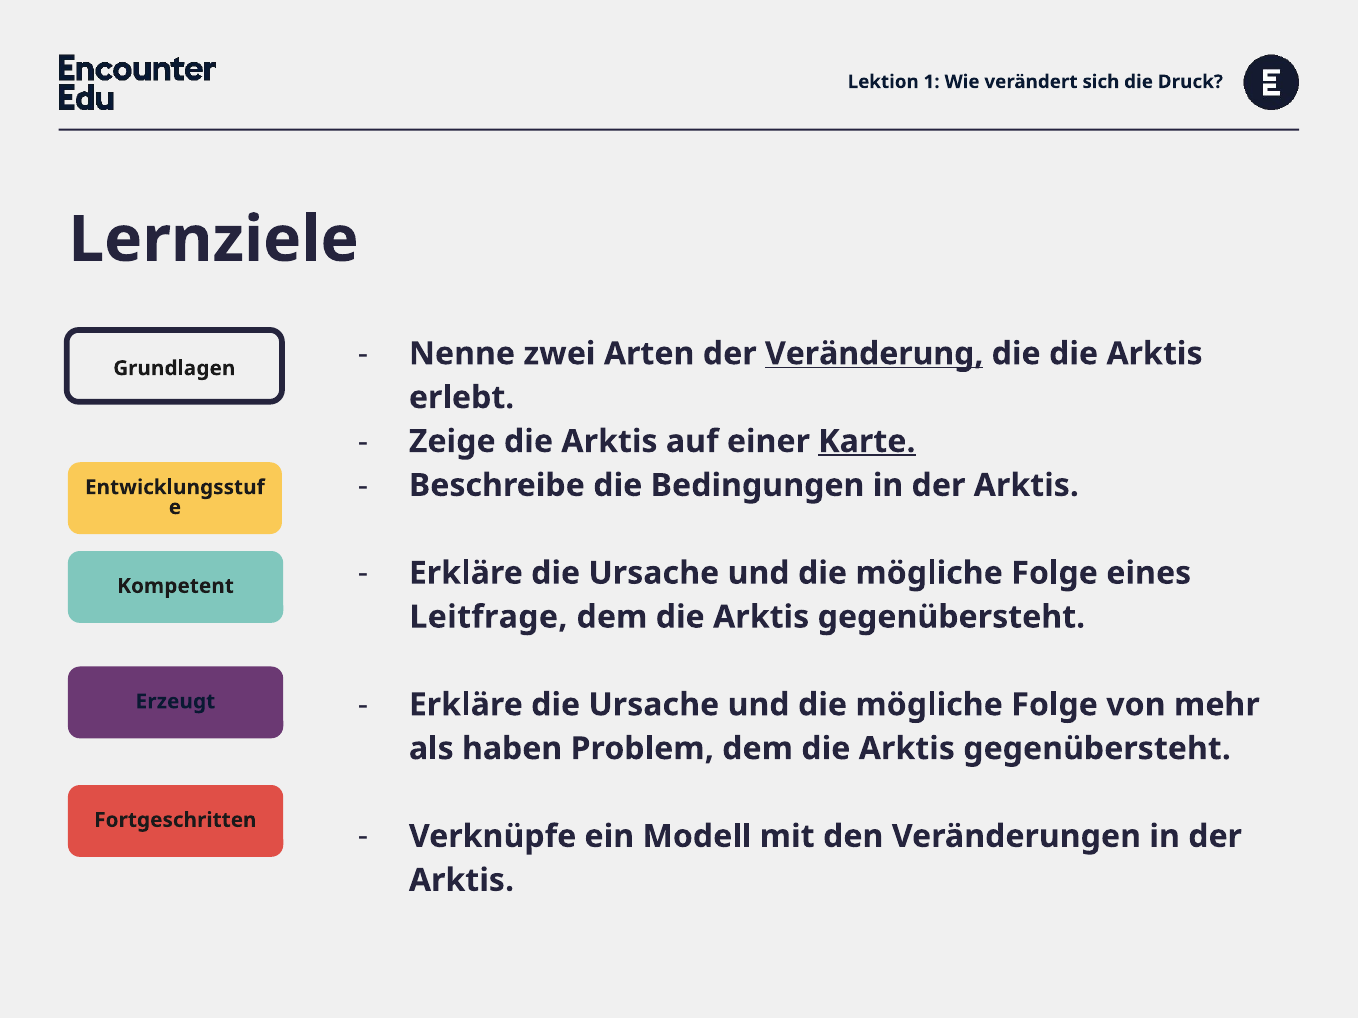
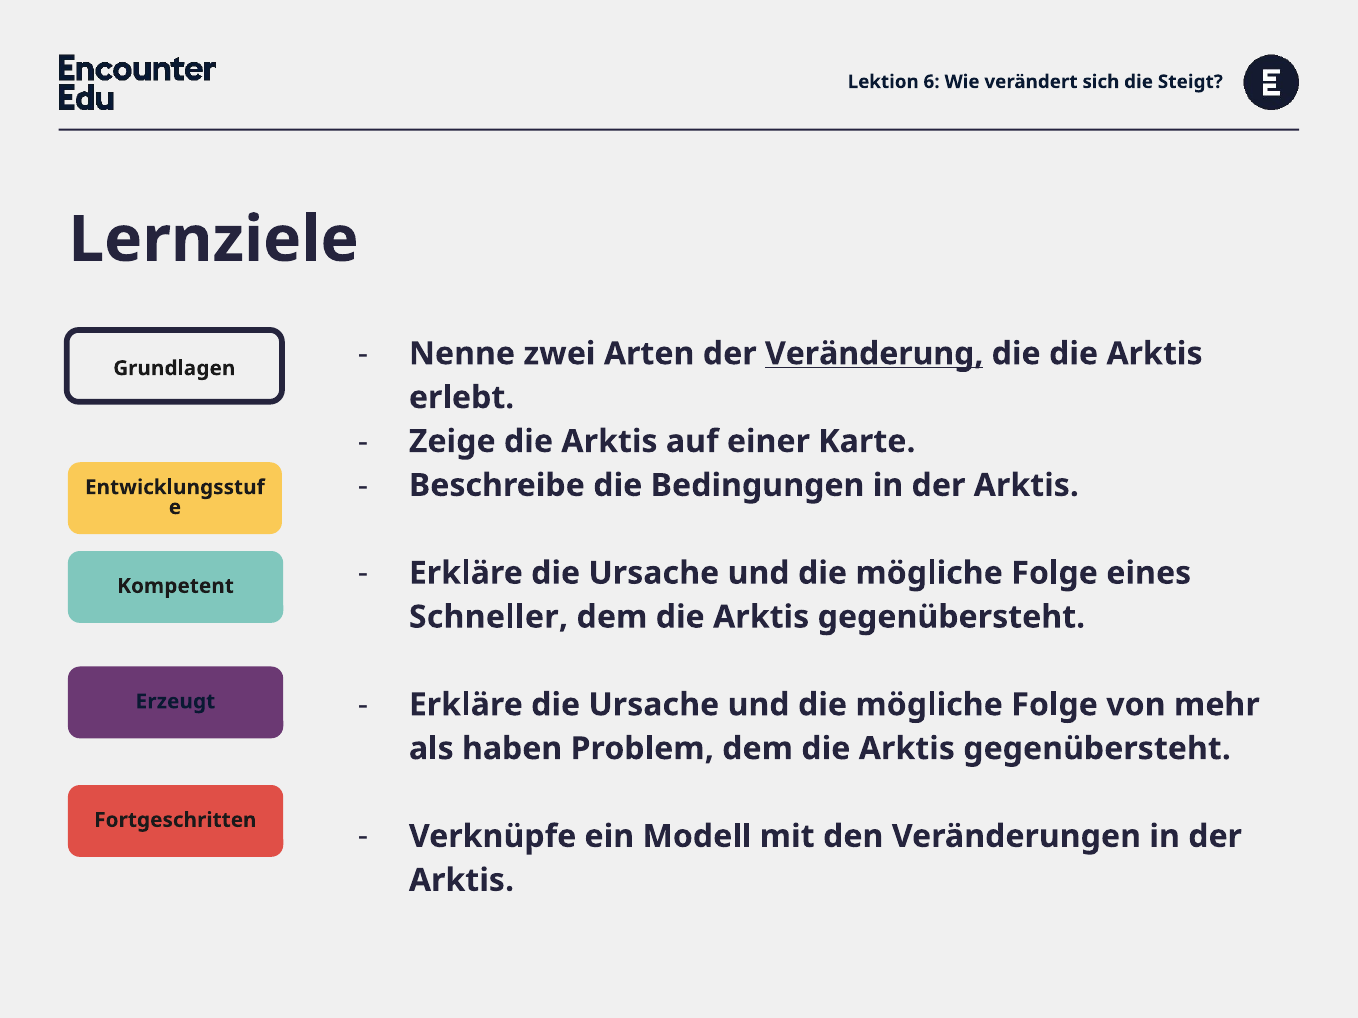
1: 1 -> 6 (932, 82)
Druck: Druck -> Steigt (1190, 82)
Karte underline: present -> none (867, 442)
Leitfrage: Leitfrage -> Schneller (488, 617)
